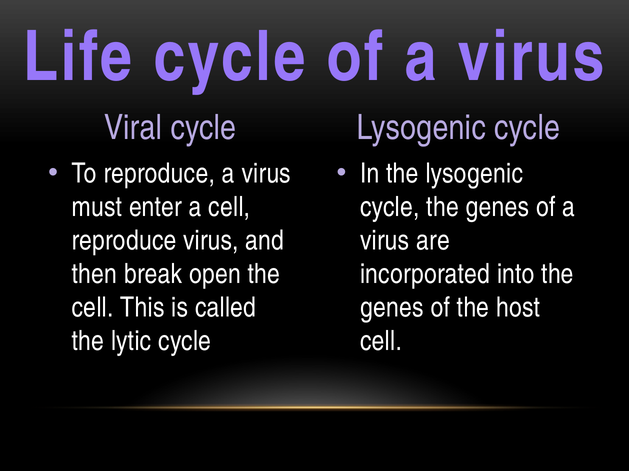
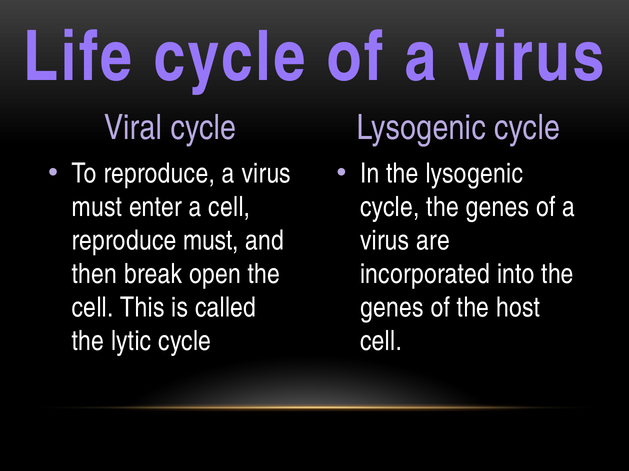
reproduce virus: virus -> must (211, 241)
